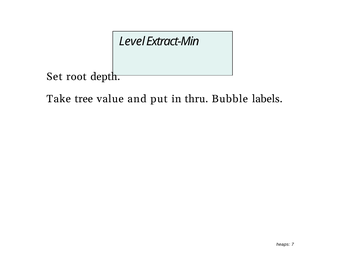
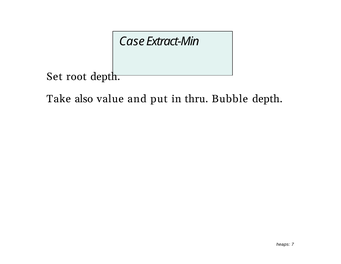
Level: Level -> Case (132, 41)
tree: tree -> also (84, 99)
Bubble labels: labels -> depth (267, 99)
